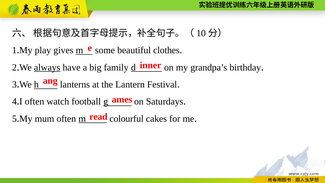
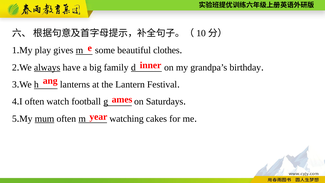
read: read -> year (98, 117)
mum underline: none -> present (45, 119)
colourful: colourful -> watching (127, 119)
